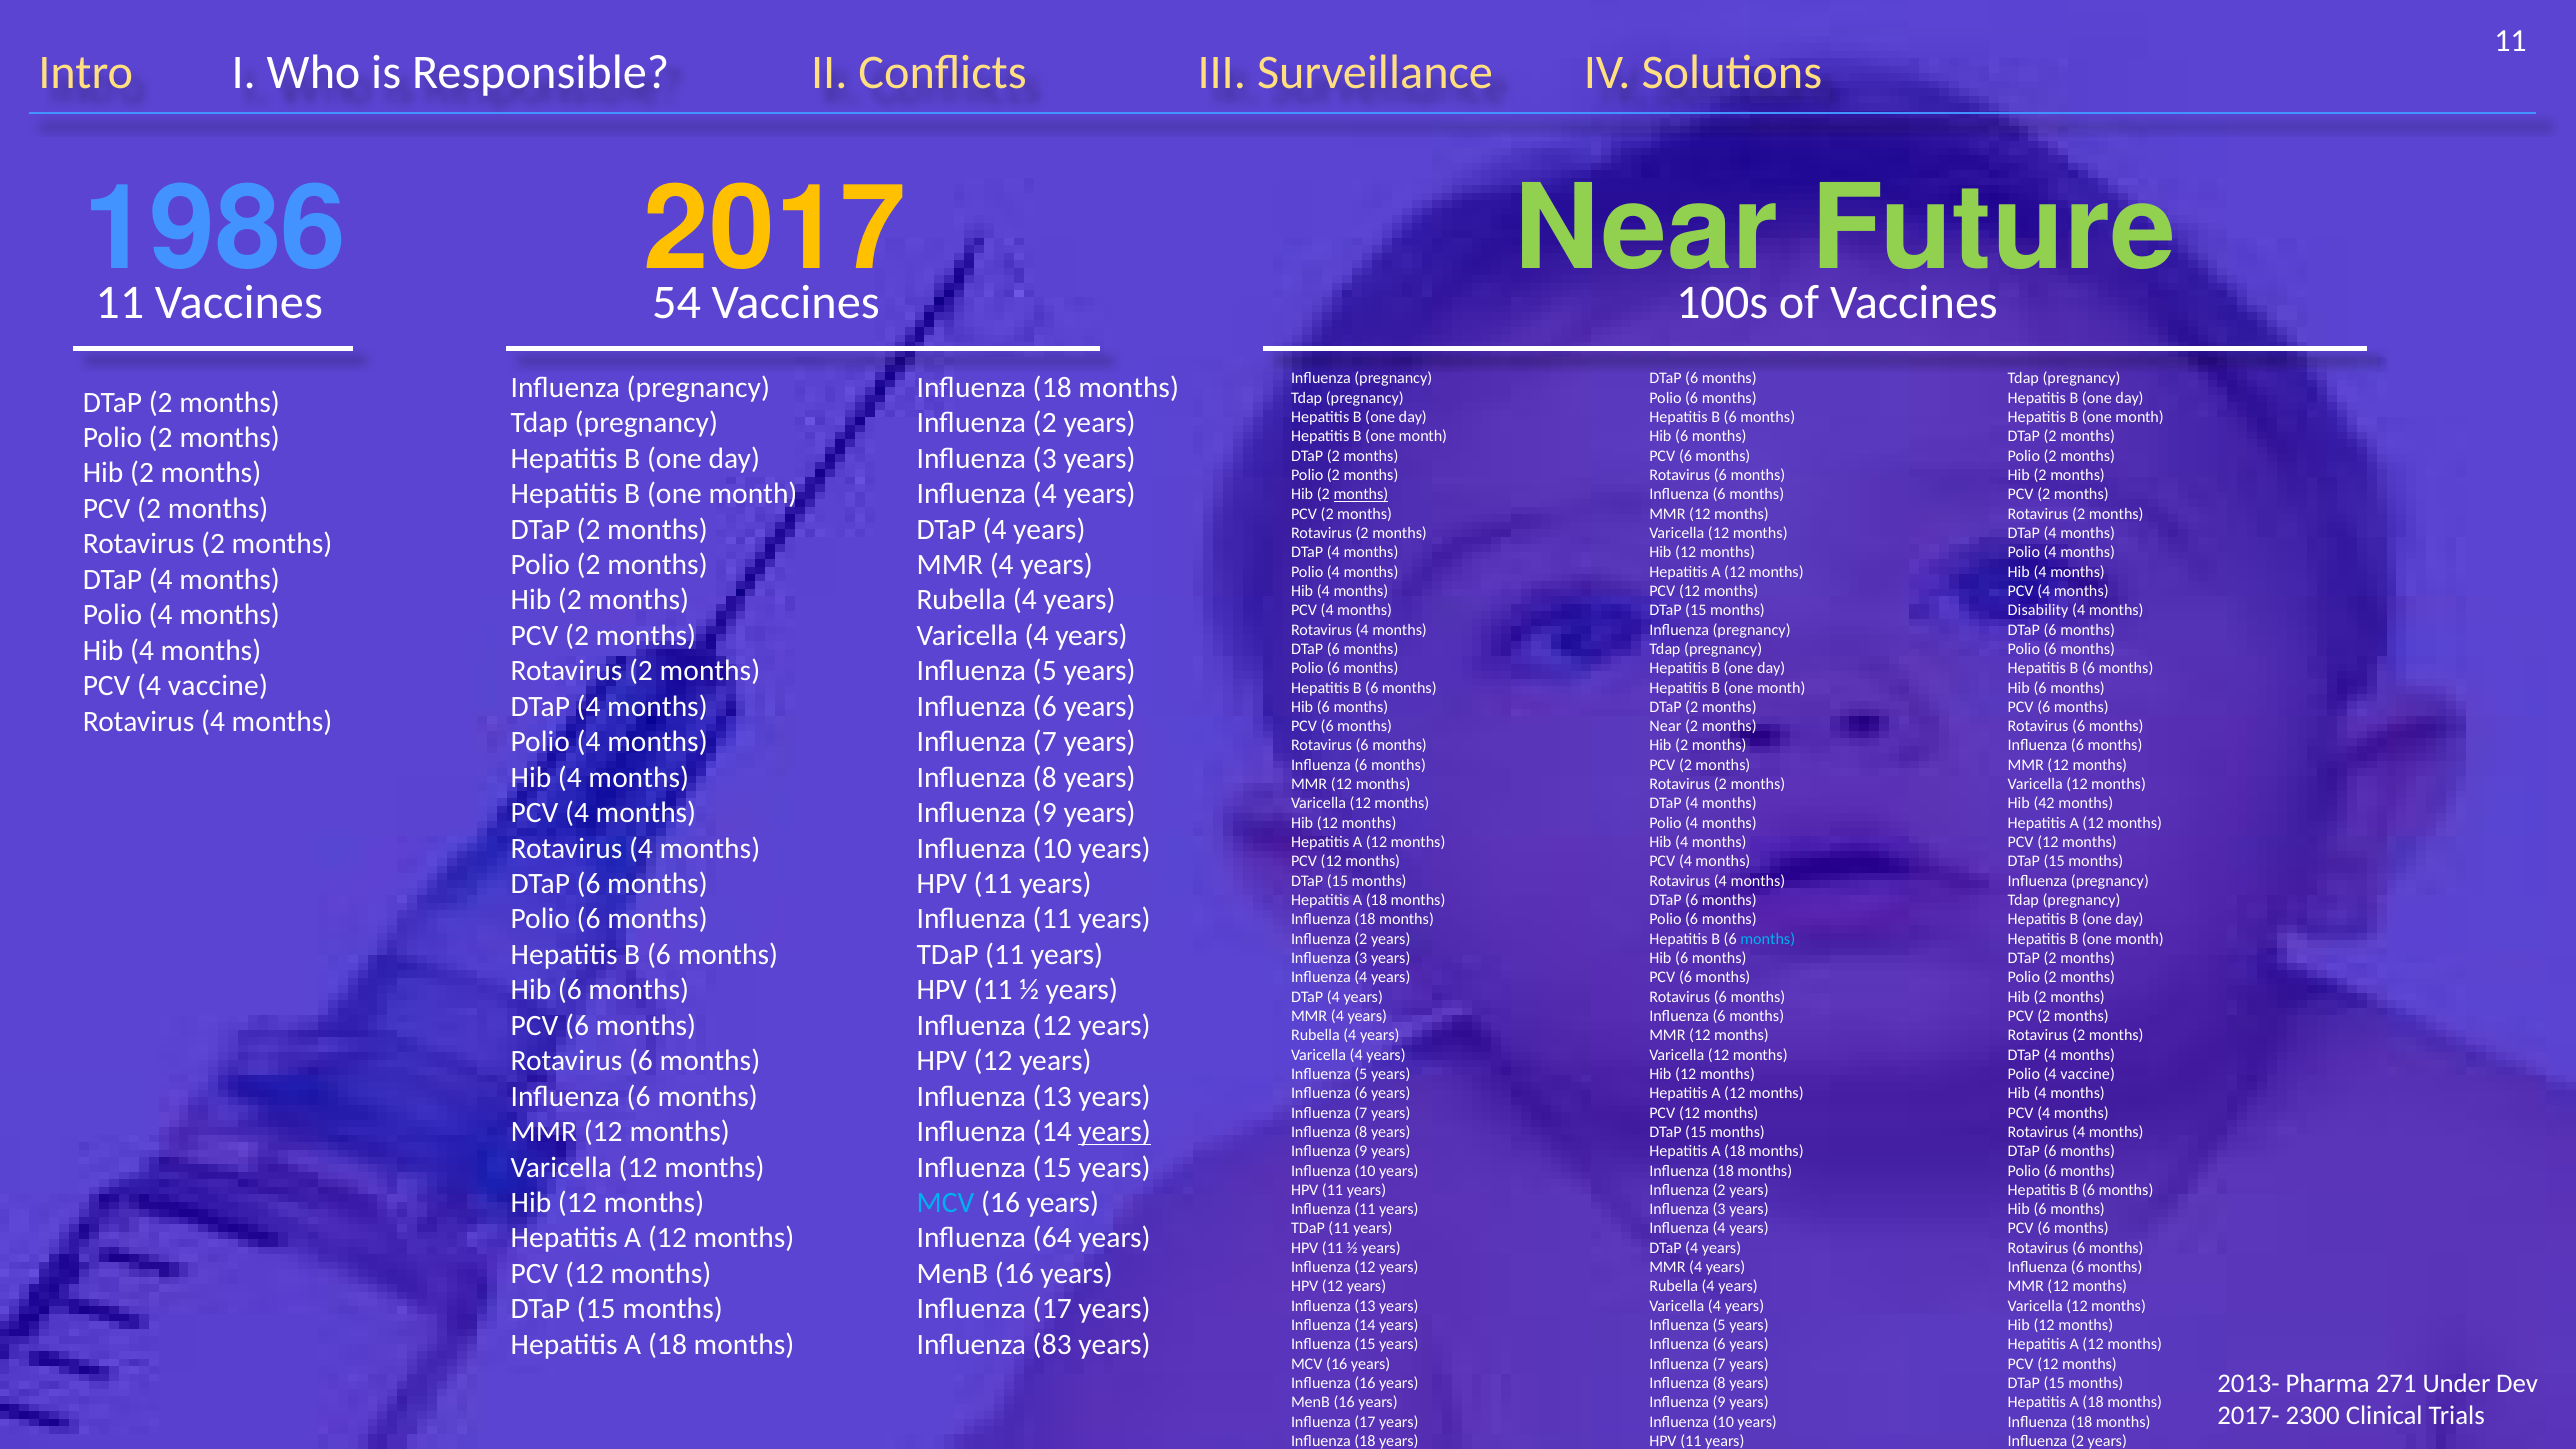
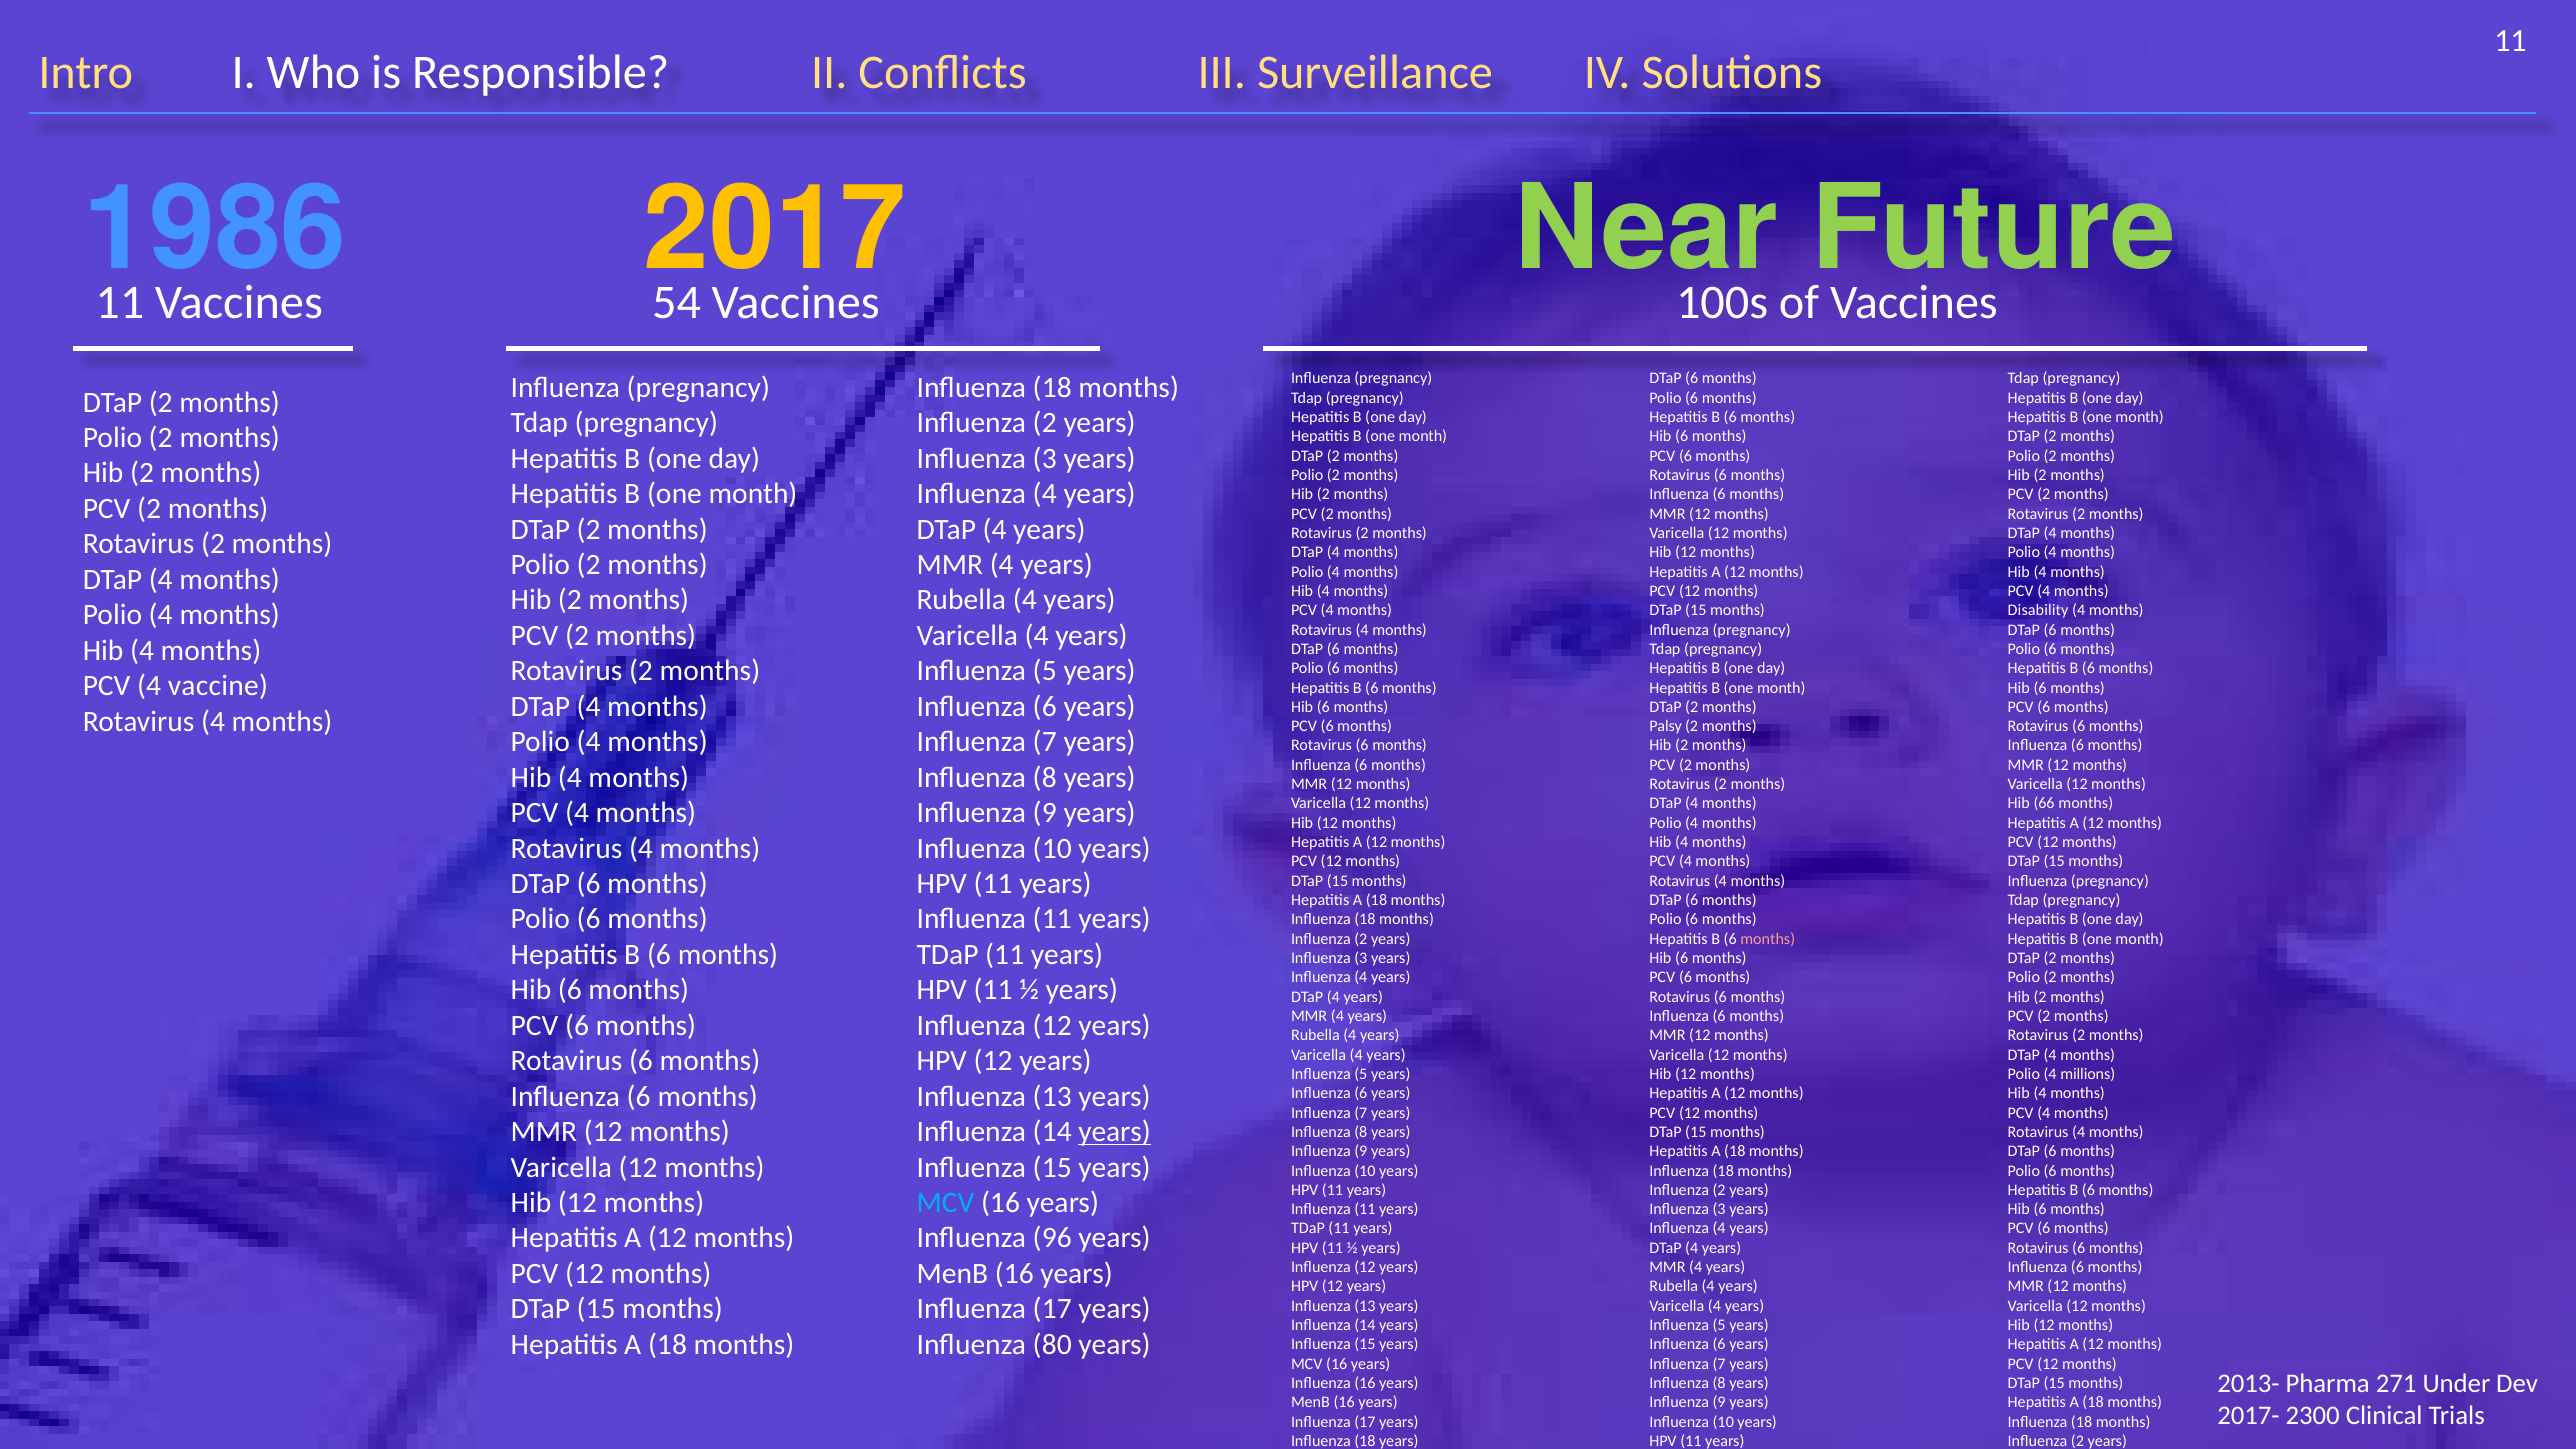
months underline: present -> none (1361, 494)
Near: Near -> Palsy (1666, 726)
42: 42 -> 66 (2044, 804)
months colour: light blue -> pink (1768, 939)
Polio 4 vaccine: vaccine -> millions (2088, 1074)
64: 64 -> 96 (1052, 1238)
83: 83 -> 80 (1052, 1345)
